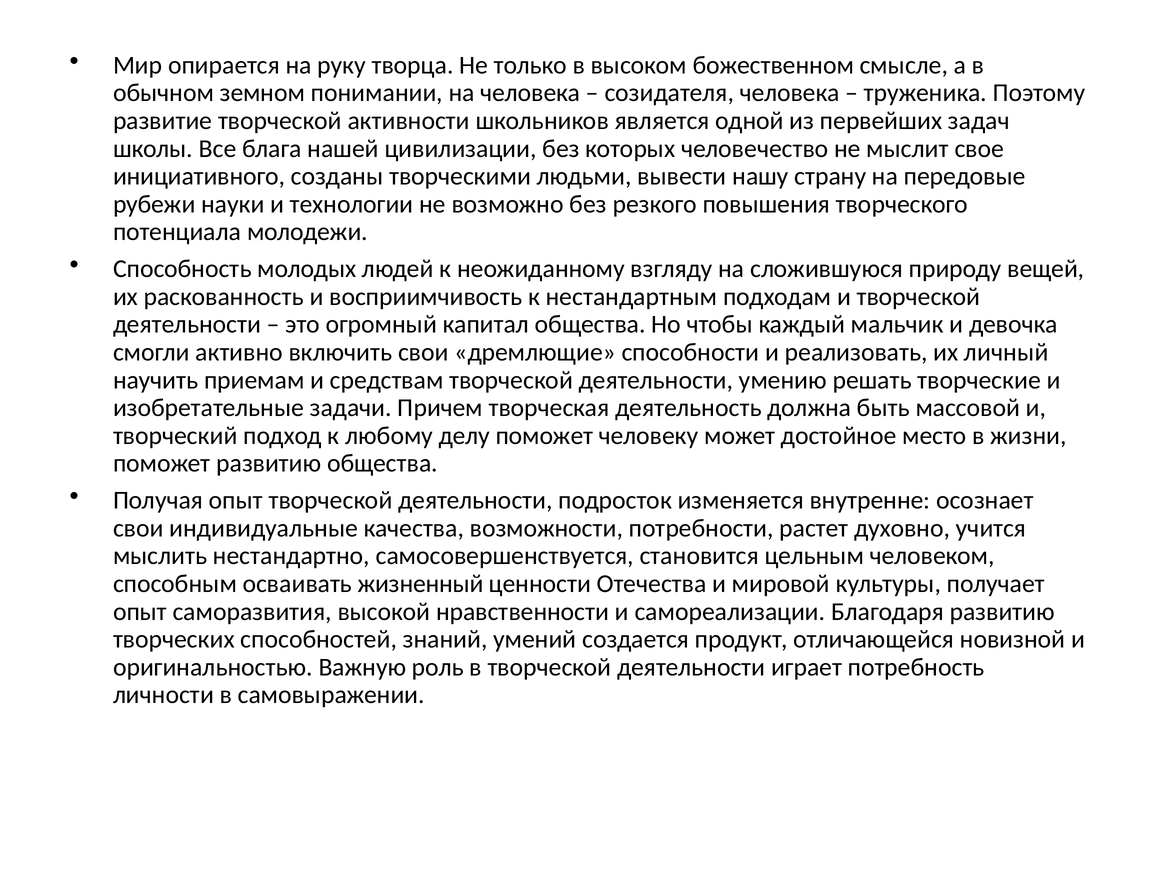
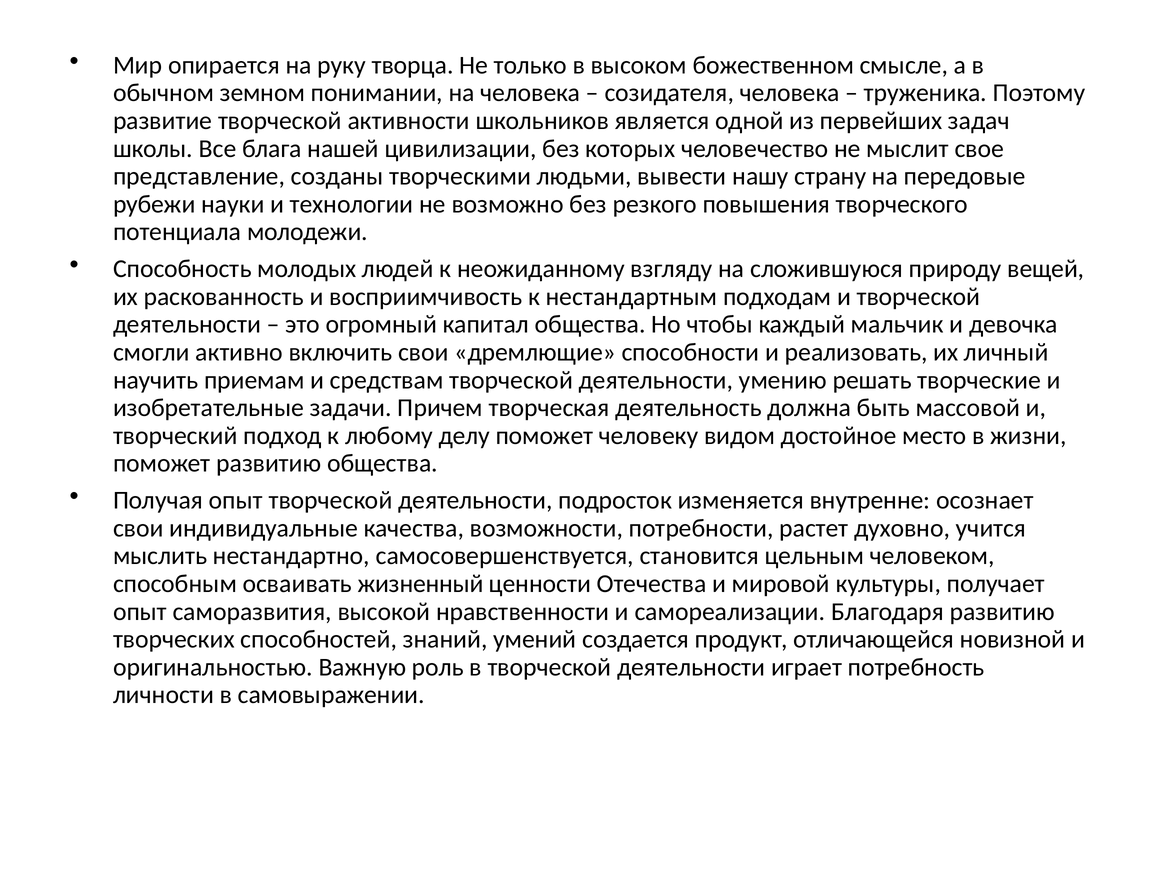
инициативного: инициативного -> представление (199, 176)
может: может -> видом (740, 436)
